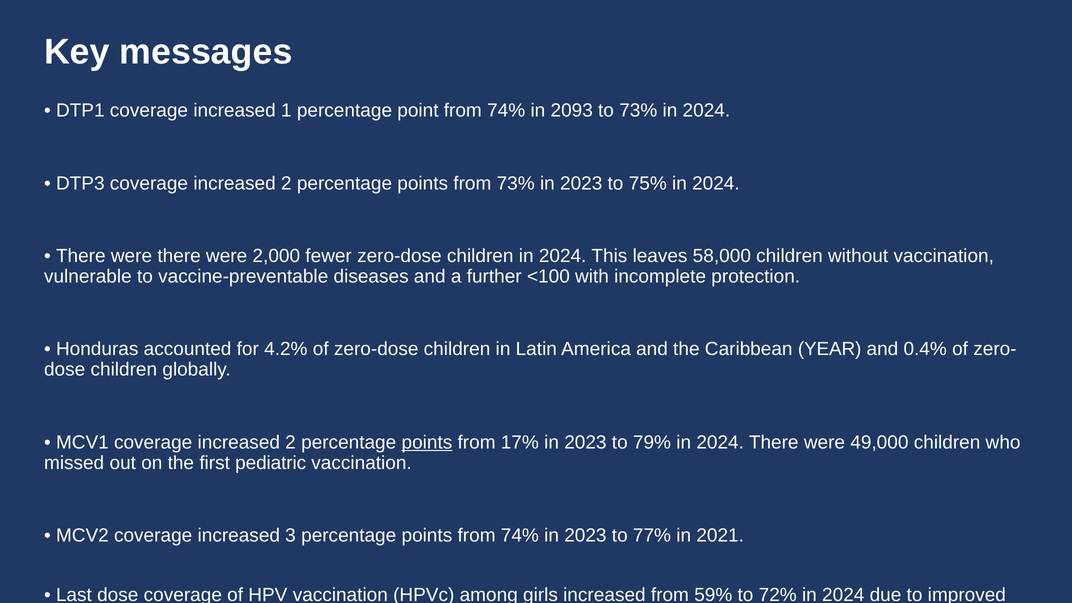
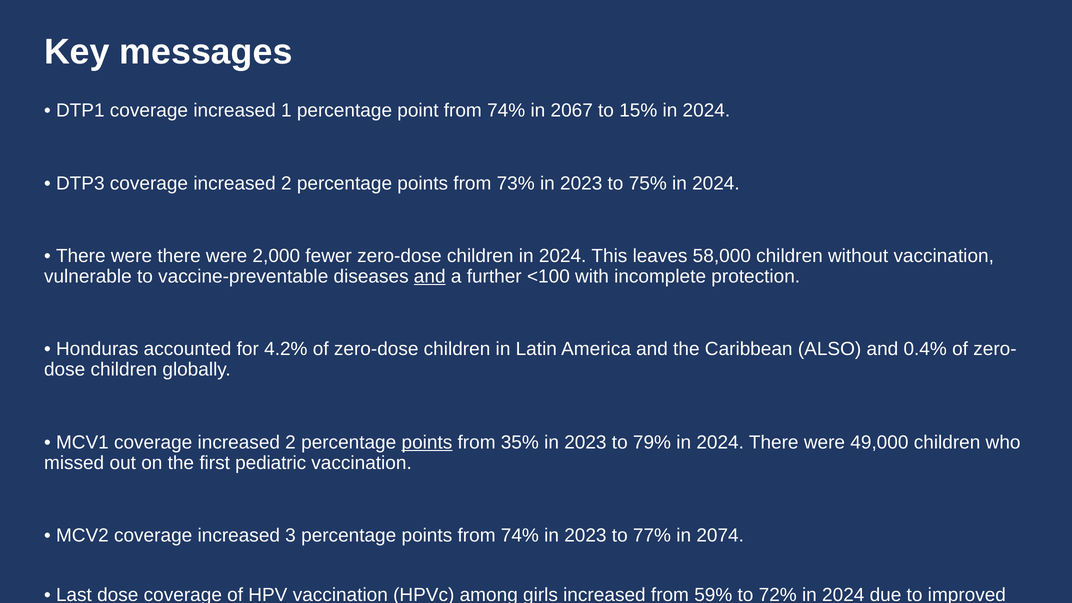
2093: 2093 -> 2067 (572, 111)
to 73%: 73% -> 15% (638, 111)
and underline: none -> present (430, 276)
YEAR: YEAR -> ALSO (830, 349)
17%: 17% -> 35% (520, 442)
2021: 2021 -> 2074 (720, 535)
